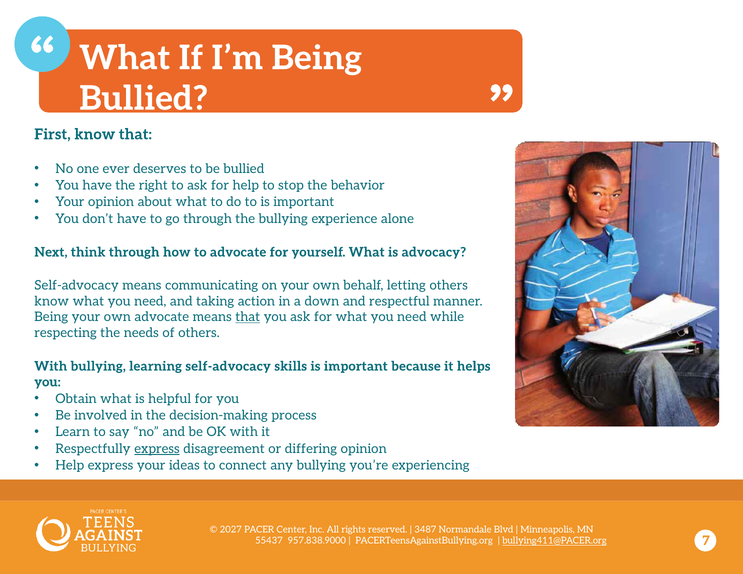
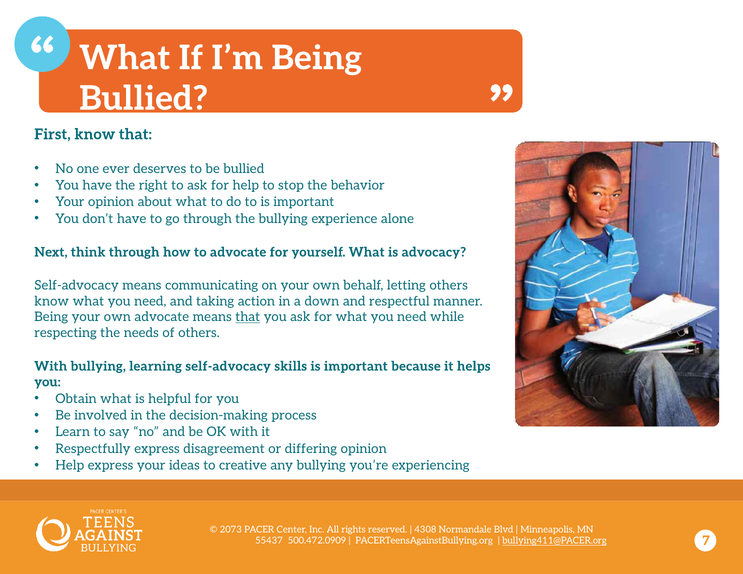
express underline: present -> none (157, 449)
connect: connect -> creative (243, 466)
2027: 2027 -> 2073 (231, 530)
3487: 3487 -> 4308 (425, 530)
957.838.9000: 957.838.9000 -> 500.472.0909 (317, 541)
